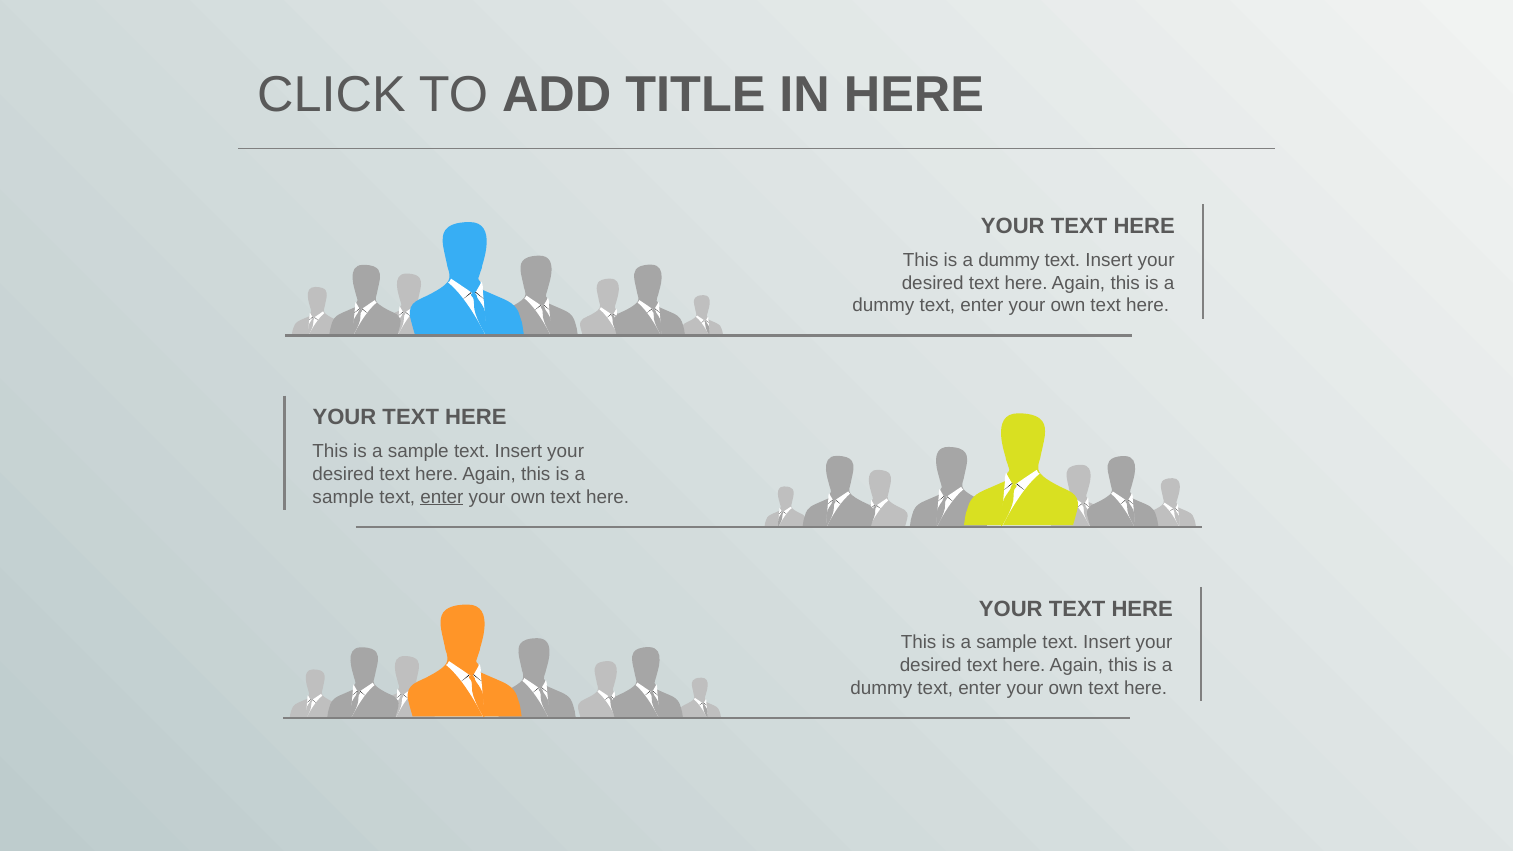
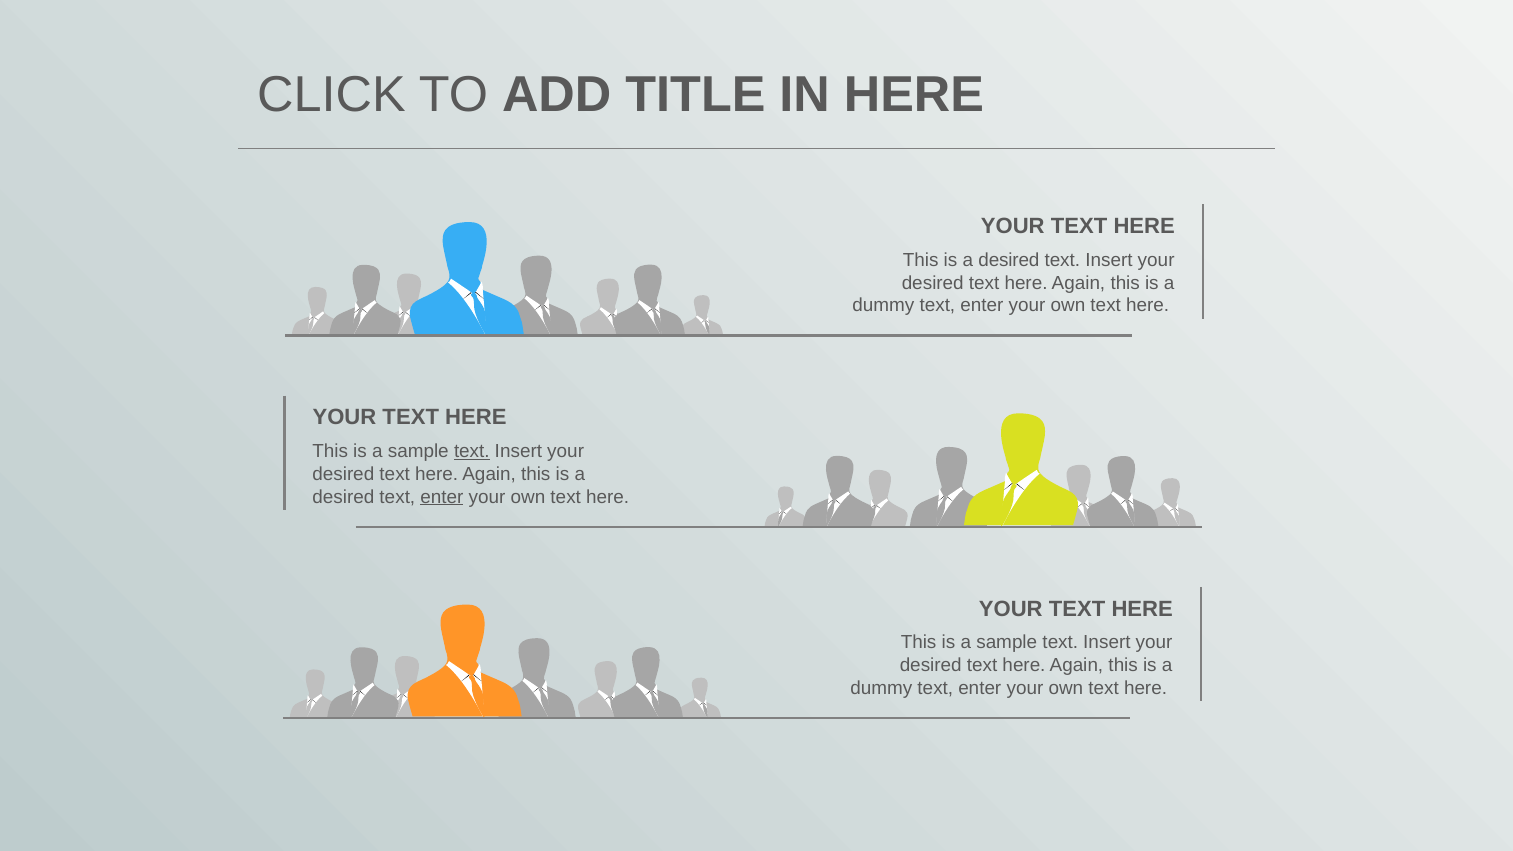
dummy: dummy -> desired (1009, 260)
text underline: none -> present (472, 451)
sample: sample -> desired (343, 497)
